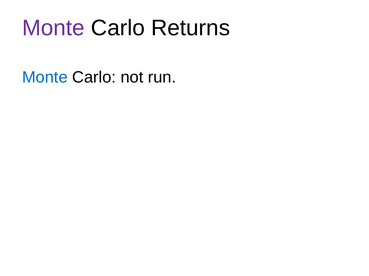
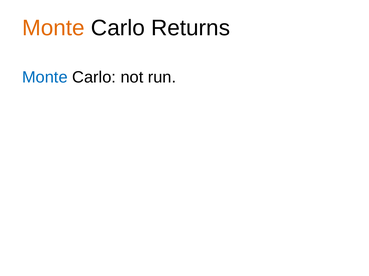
Monte colour: purple -> orange (53, 28)
